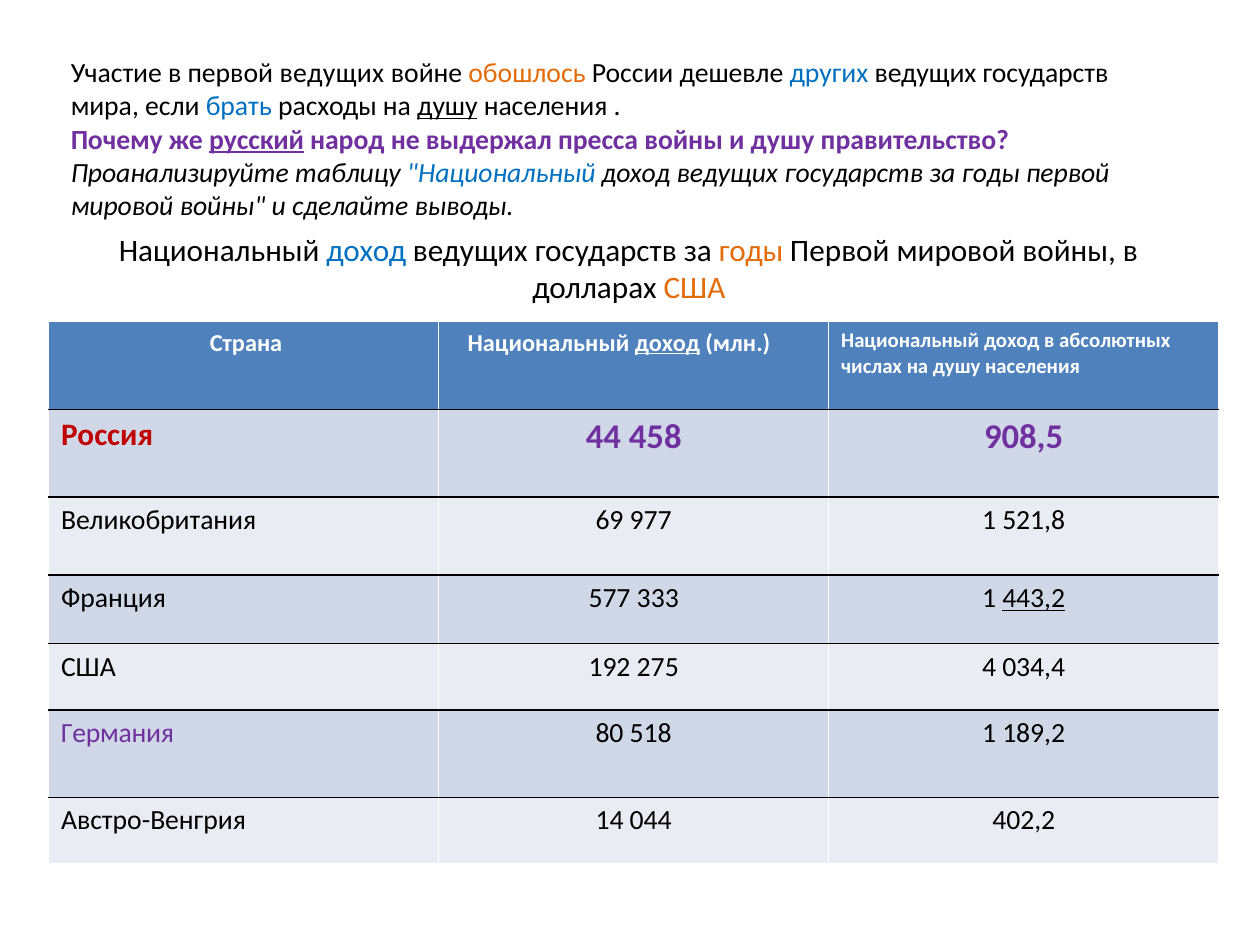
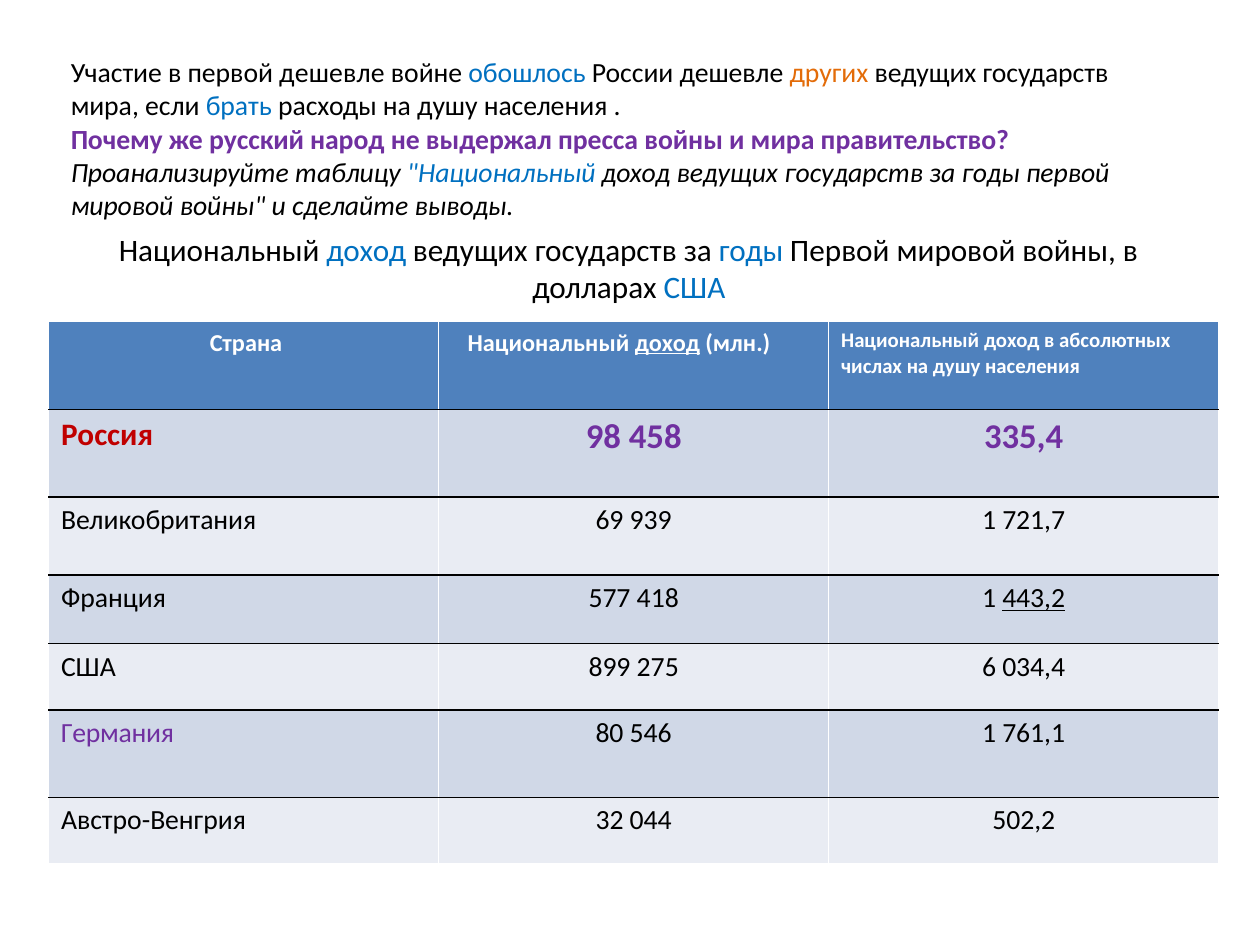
первой ведущих: ведущих -> дешевле (332, 73)
обошлось colour: orange -> blue (527, 73)
других colour: blue -> orange (829, 73)
душу underline: present -> none (447, 107)
русский underline: present -> none (257, 140)
и душу: душу -> мира (783, 140)
годы colour: orange -> blue (751, 251)
США colour: orange -> blue (694, 289)
44: 44 -> 98 (603, 437)
908,5: 908,5 -> 335,4 (1024, 437)
977: 977 -> 939 (651, 520)
521,8: 521,8 -> 721,7 (1034, 520)
333: 333 -> 418 (658, 598)
192: 192 -> 899 (610, 667)
4: 4 -> 6 (989, 667)
518: 518 -> 546 (651, 733)
189,2: 189,2 -> 761,1 (1034, 733)
14: 14 -> 32 (610, 821)
402,2: 402,2 -> 502,2 (1024, 821)
